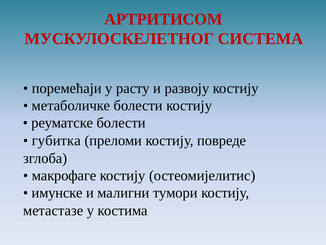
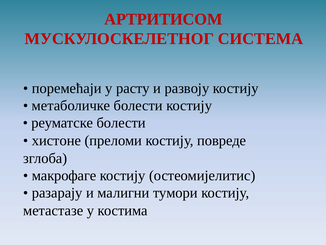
губитка: губитка -> хистоне (56, 140)
имунске: имунске -> разарају (57, 192)
